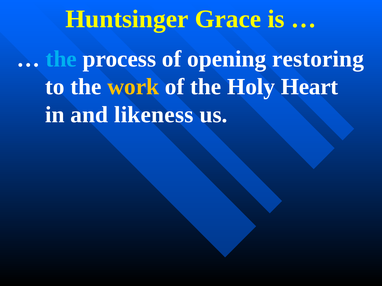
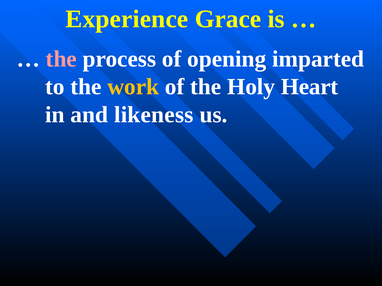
Huntsinger: Huntsinger -> Experience (127, 19)
the colour: light blue -> pink (61, 59)
restoring: restoring -> imparted (318, 59)
